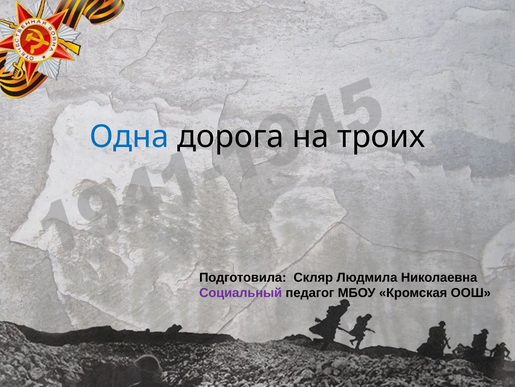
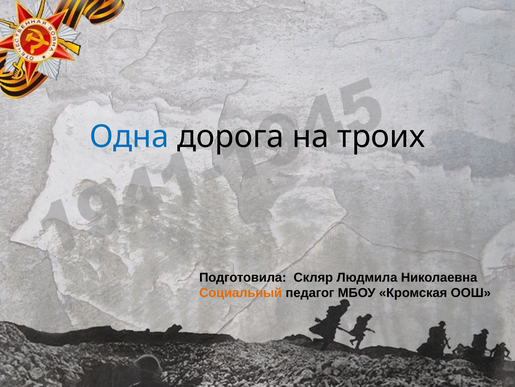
Социальный colour: purple -> orange (241, 292)
